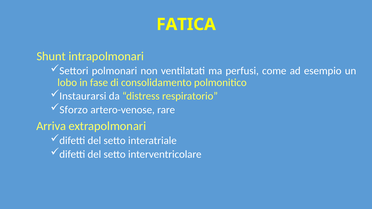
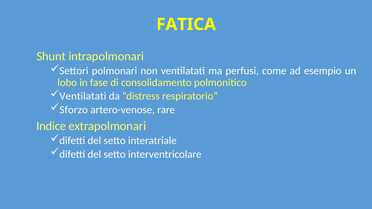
Instaurarsi: Instaurarsi -> Ventilatati (83, 96)
Arriva: Arriva -> Indice (51, 126)
